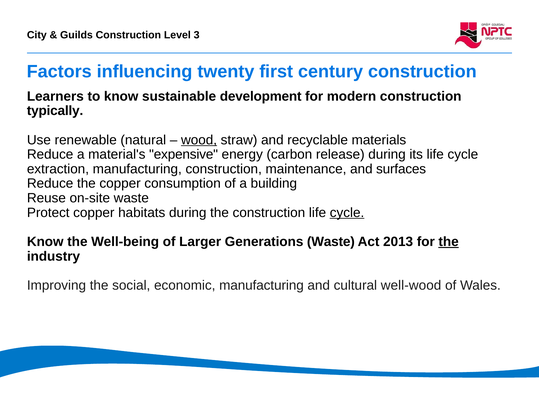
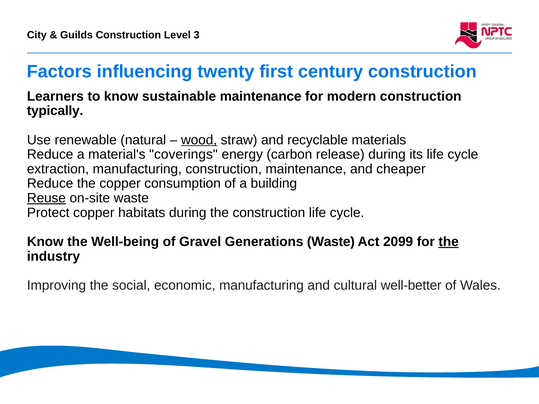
sustainable development: development -> maintenance (261, 96)
expensive: expensive -> coverings (183, 155)
surfaces: surfaces -> cheaper (401, 169)
Reuse underline: none -> present (46, 198)
cycle underline: present -> none (347, 213)
Larger: Larger -> Gravel (200, 242)
2013: 2013 -> 2099 (398, 242)
well-wood: well-wood -> well-better (411, 286)
